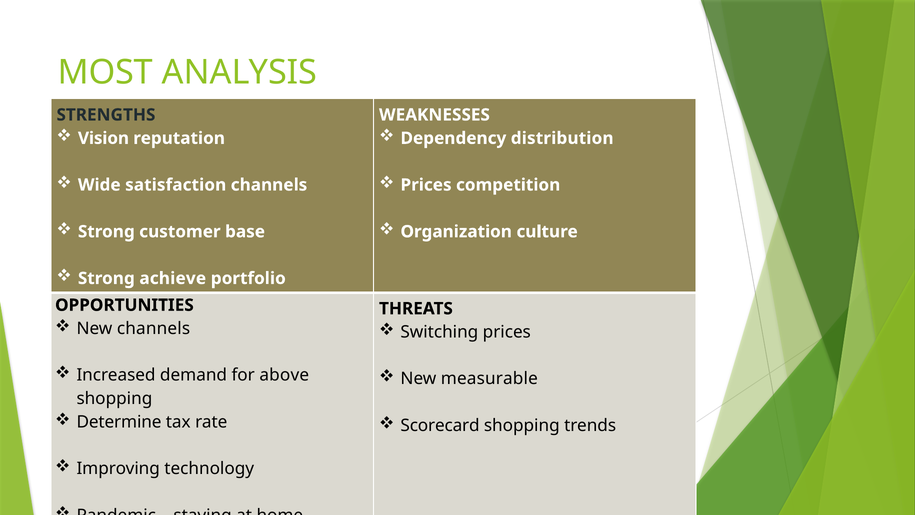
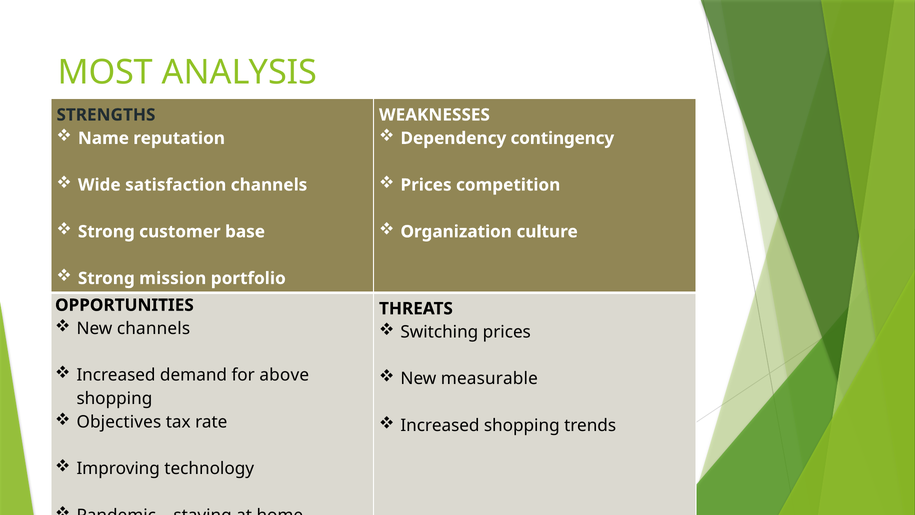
Vision: Vision -> Name (103, 138)
distribution: distribution -> contingency (562, 138)
achieve: achieve -> mission (173, 278)
Determine: Determine -> Objectives (119, 422)
Scorecard: Scorecard -> Increased (440, 425)
